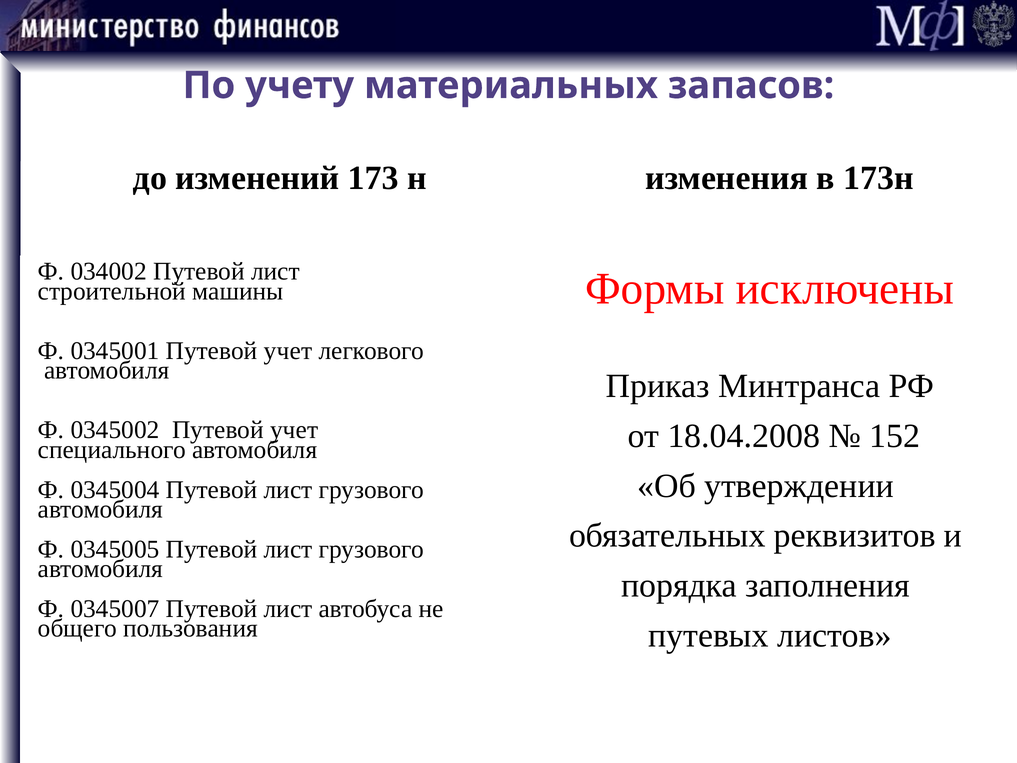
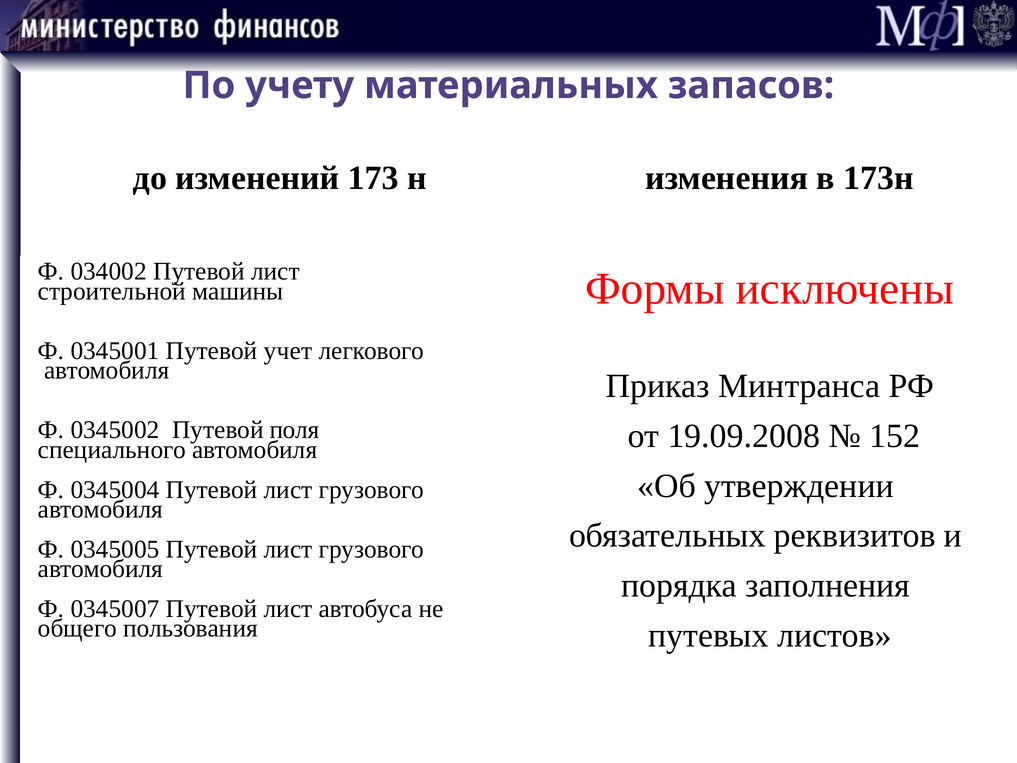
0345002 Путевой учет: учет -> поля (295, 430)
18.04.2008: 18.04.2008 -> 19.09.2008 (744, 436)
